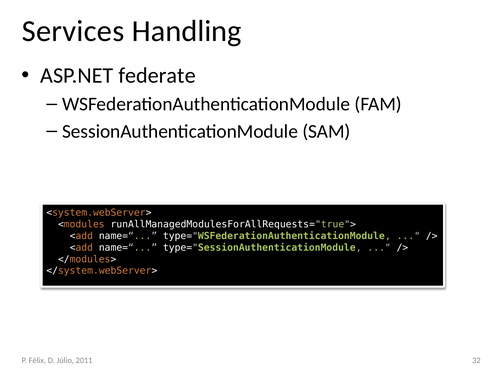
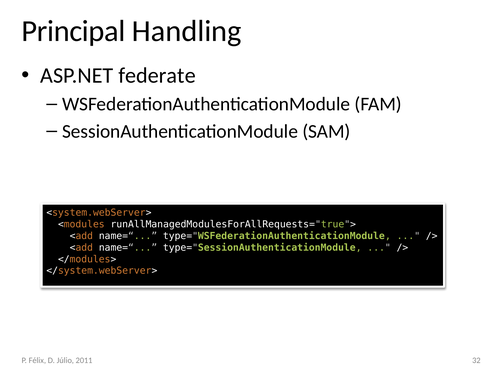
Services: Services -> Principal (73, 31)
